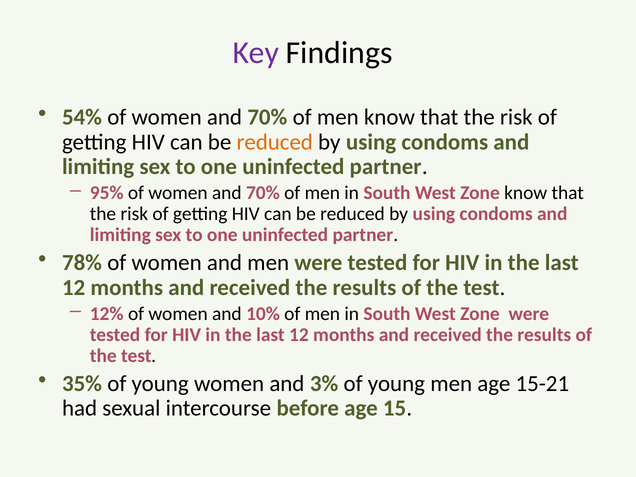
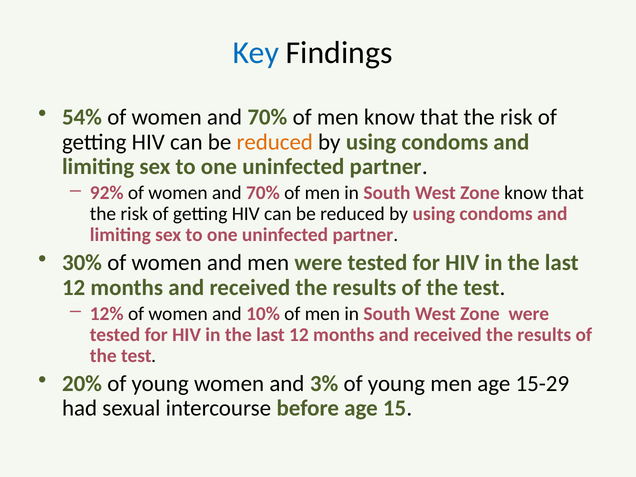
Key colour: purple -> blue (256, 53)
95%: 95% -> 92% (107, 193)
78%: 78% -> 30% (82, 263)
35%: 35% -> 20% (82, 384)
15-21: 15-21 -> 15-29 (542, 384)
